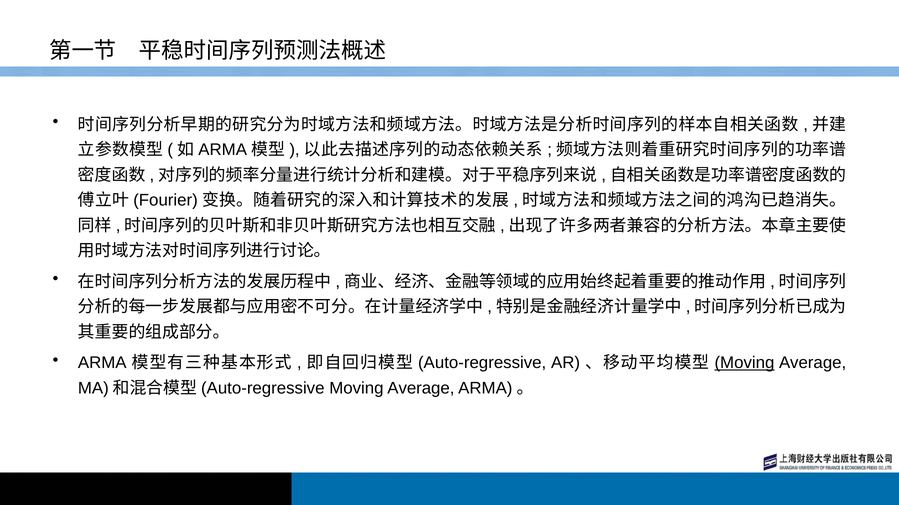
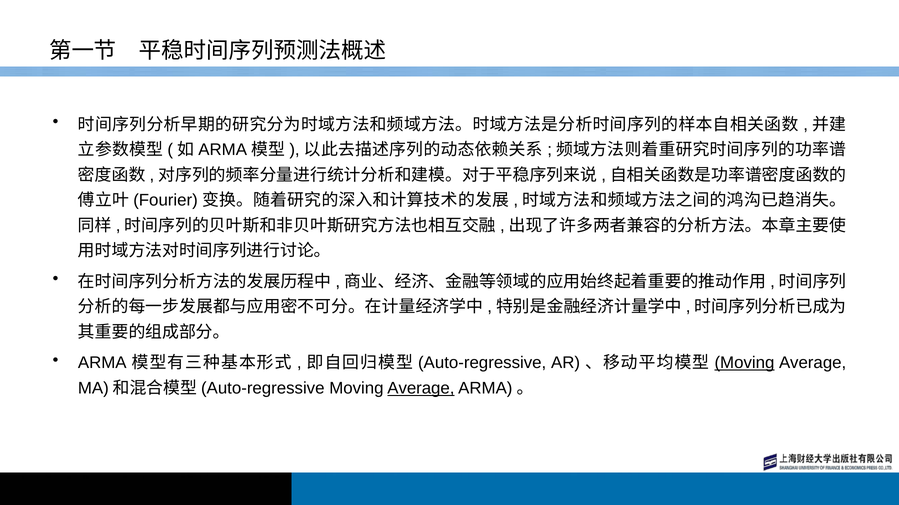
Average underline: none -> present (421, 389)
